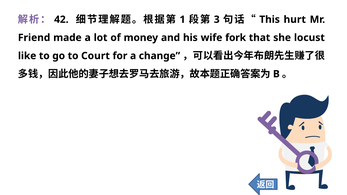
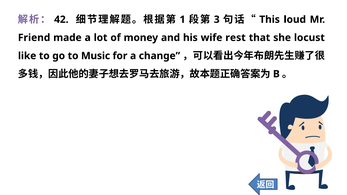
hurt: hurt -> loud (295, 20)
fork: fork -> rest (236, 38)
Court: Court -> Music (96, 56)
